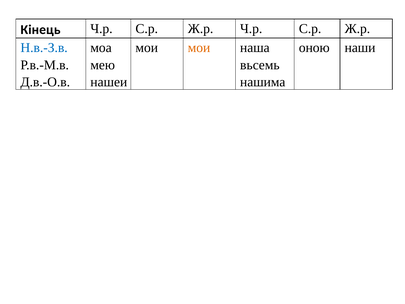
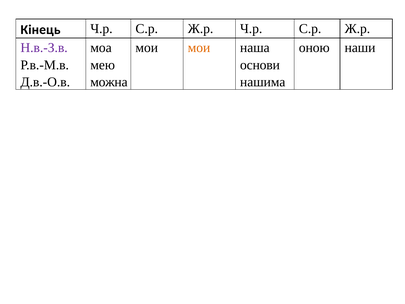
Н.в.-З.в colour: blue -> purple (44, 48)
вьсемь: вьсемь -> основи (260, 65)
нашеи: нашеи -> можна (109, 82)
